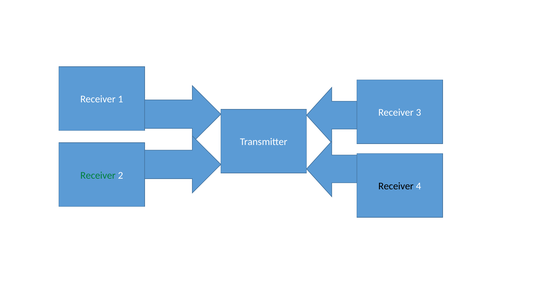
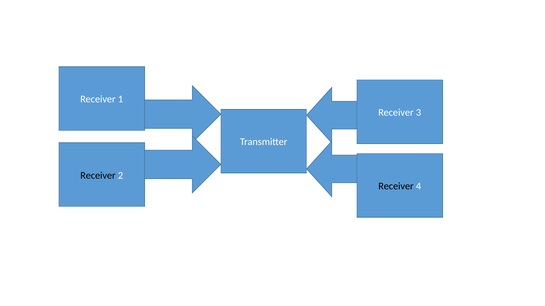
Receiver colour: green -> black (98, 176)
